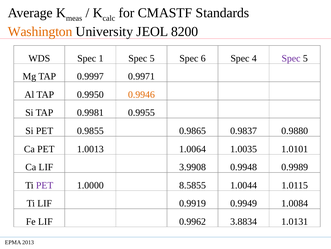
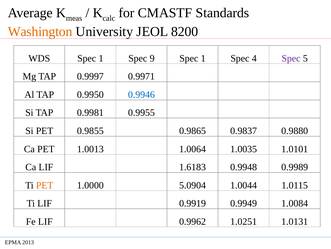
1 Spec 5: 5 -> 9 (152, 58)
6: 6 -> 1 (203, 58)
0.9946 colour: orange -> blue (141, 94)
3.9908: 3.9908 -> 1.6183 (193, 167)
PET colour: purple -> orange (45, 185)
8.5855: 8.5855 -> 5.0904 (193, 185)
3.8834: 3.8834 -> 1.0251 (244, 221)
